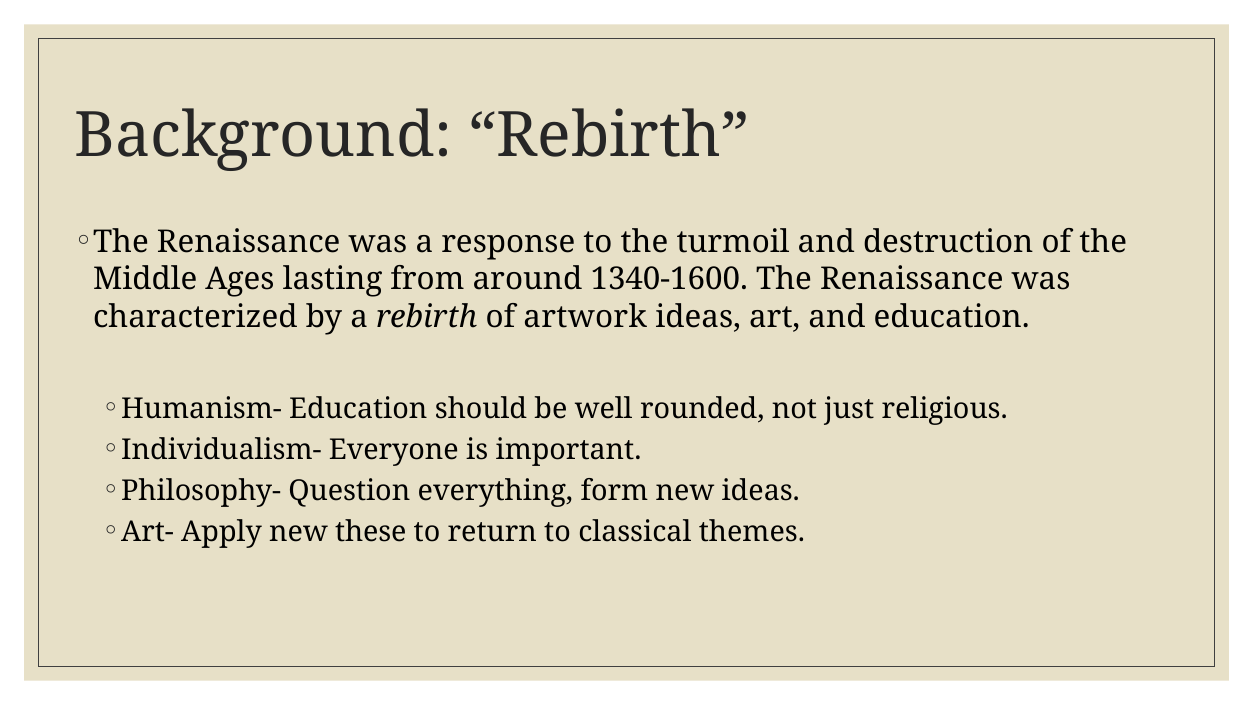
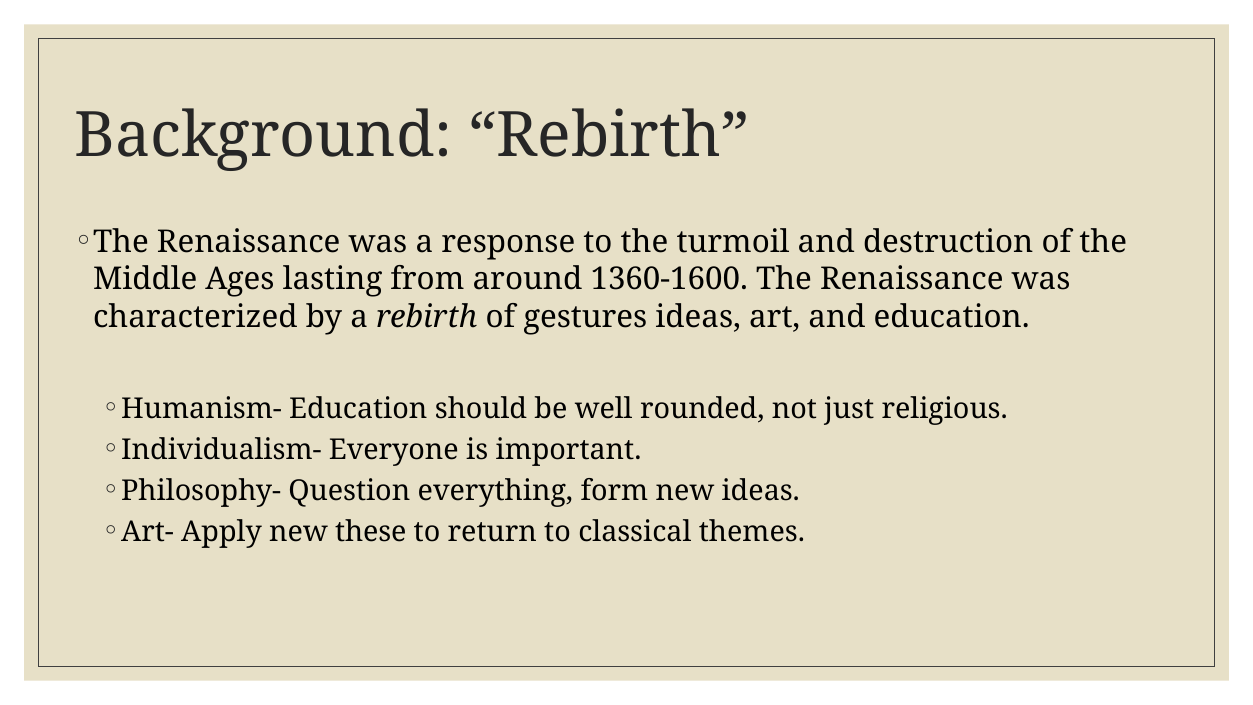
1340-1600: 1340-1600 -> 1360-1600 (669, 279)
artwork: artwork -> gestures (585, 317)
